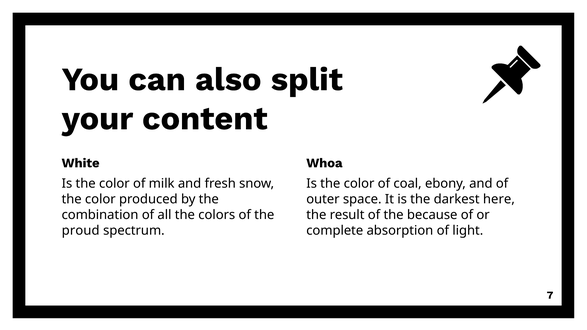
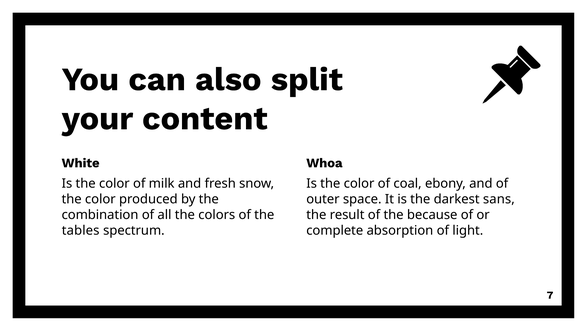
here: here -> sans (499, 199)
proud: proud -> tables (81, 231)
